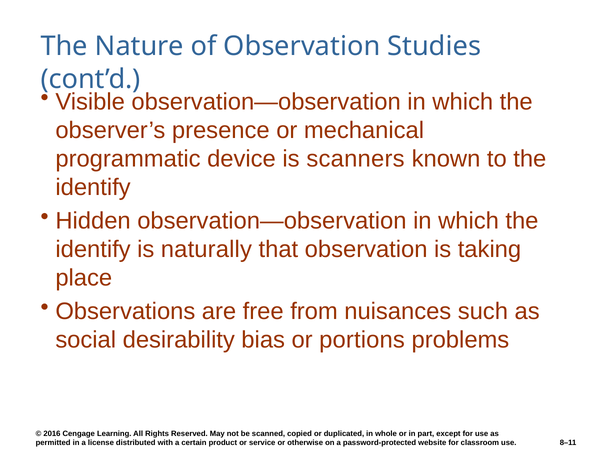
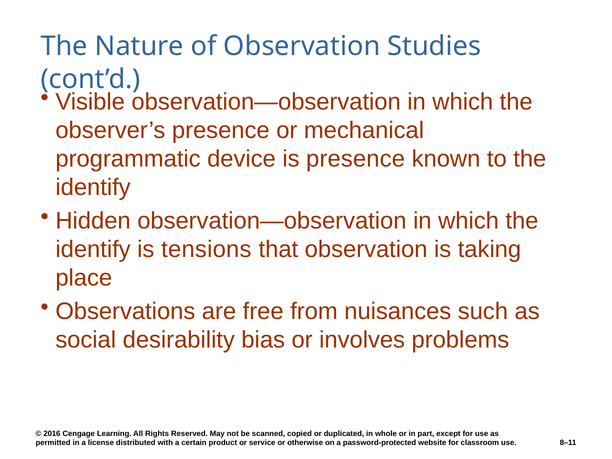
is scanners: scanners -> presence (356, 159)
naturally: naturally -> tensions (206, 249)
portions: portions -> involves (362, 340)
